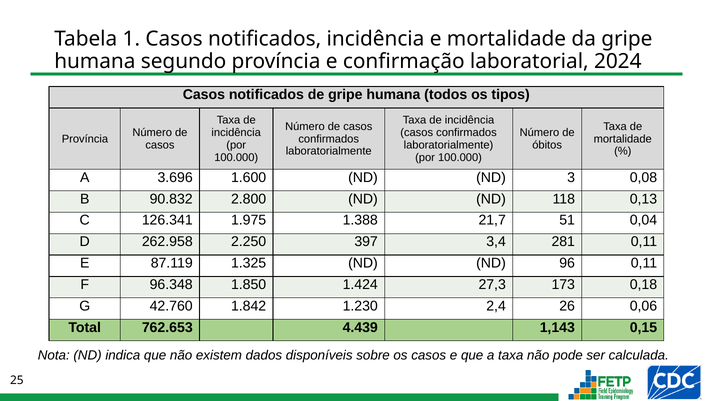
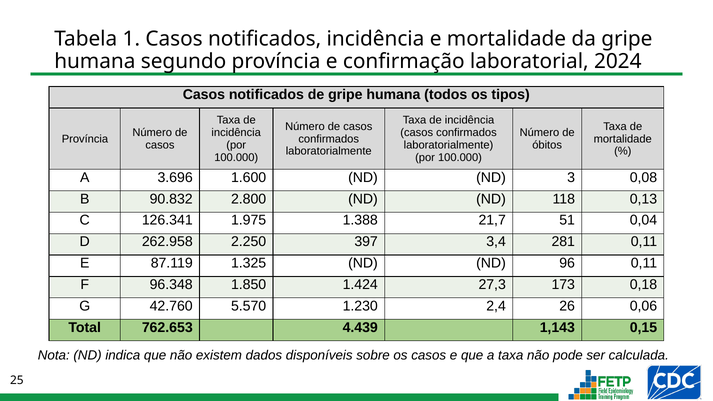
1.842: 1.842 -> 5.570 (249, 306)
